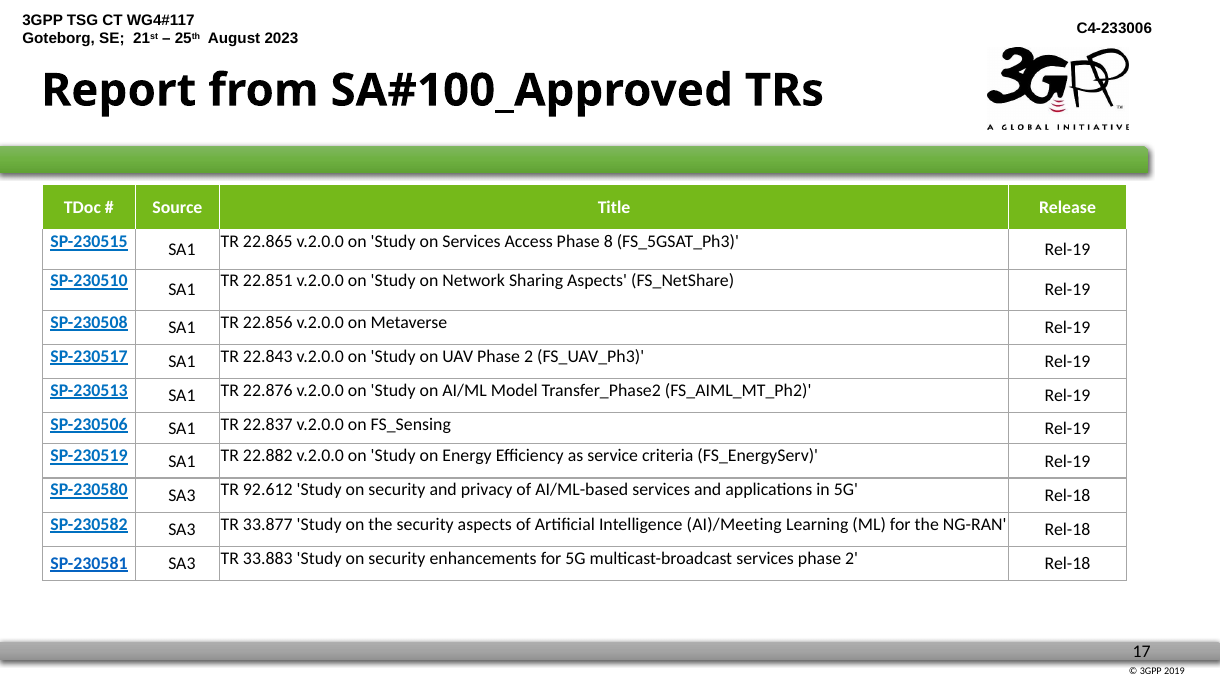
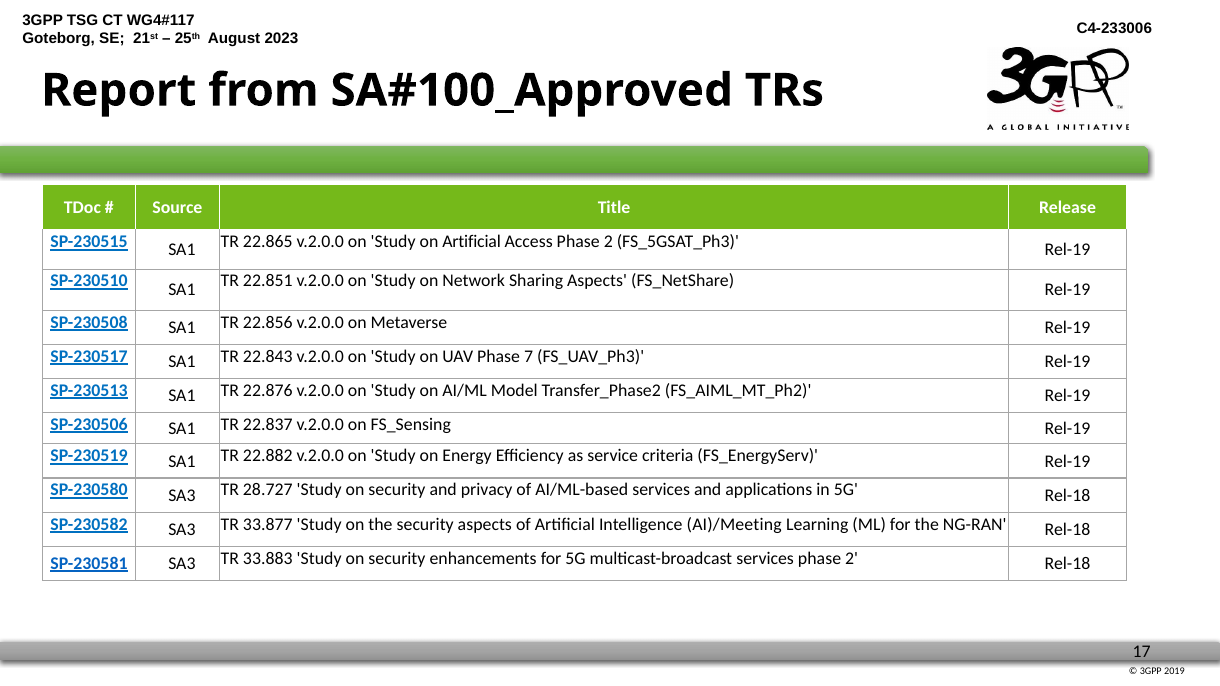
on Services: Services -> Artificial (472, 242)
Access Phase 8: 8 -> 2 (608, 242)
UAV Phase 2: 2 -> 7 (529, 356)
92.612: 92.612 -> 28.727 (268, 490)
